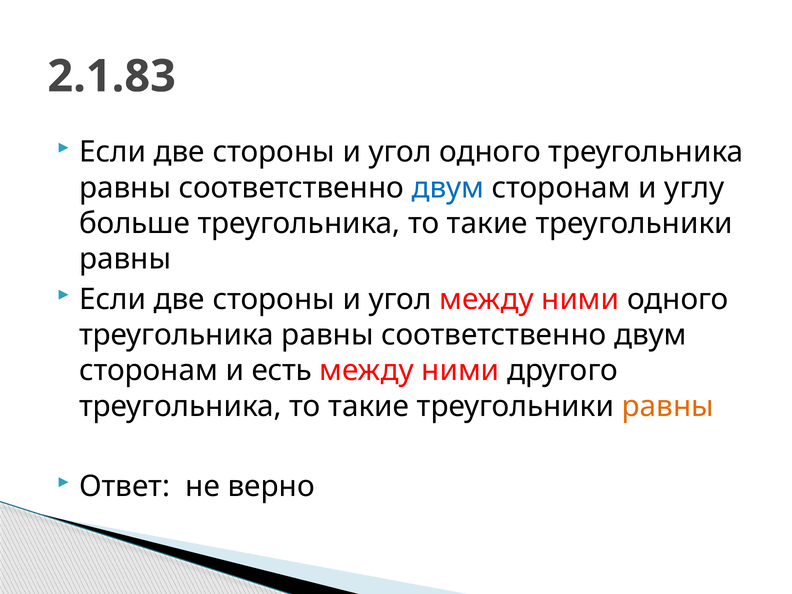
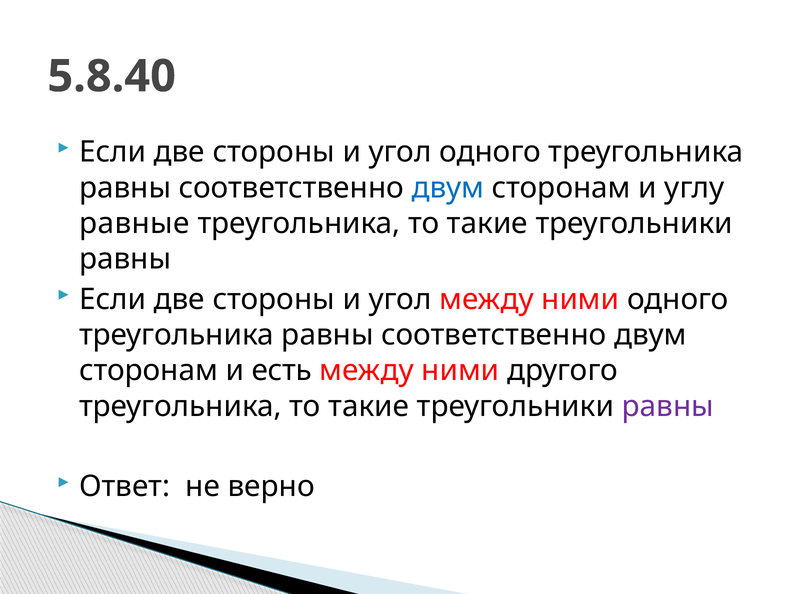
2.1.83: 2.1.83 -> 5.8.40 (112, 76)
больше: больше -> равные (134, 223)
равны colour: orange -> purple (668, 406)
